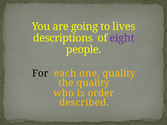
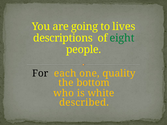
eight colour: purple -> green (122, 38)
the quality: quality -> bottom (93, 83)
order: order -> white (101, 93)
